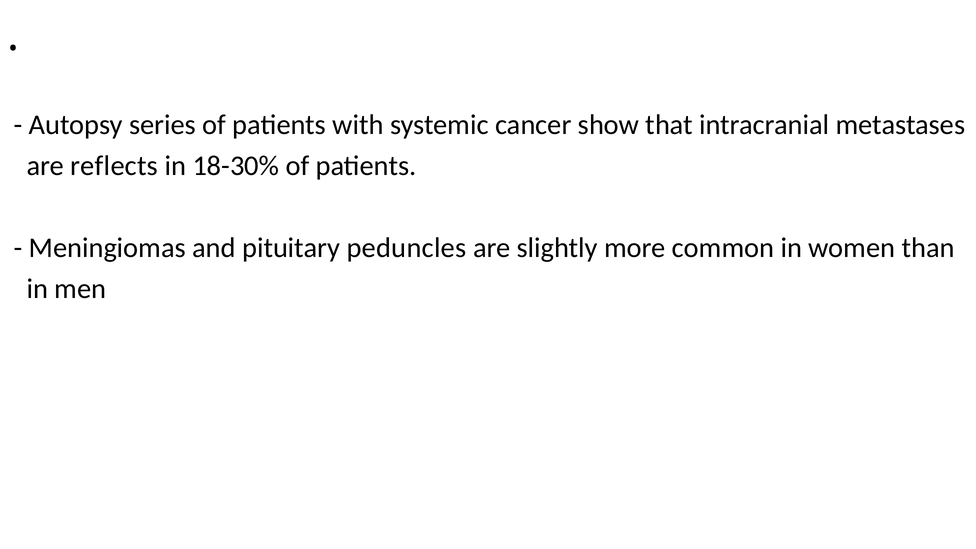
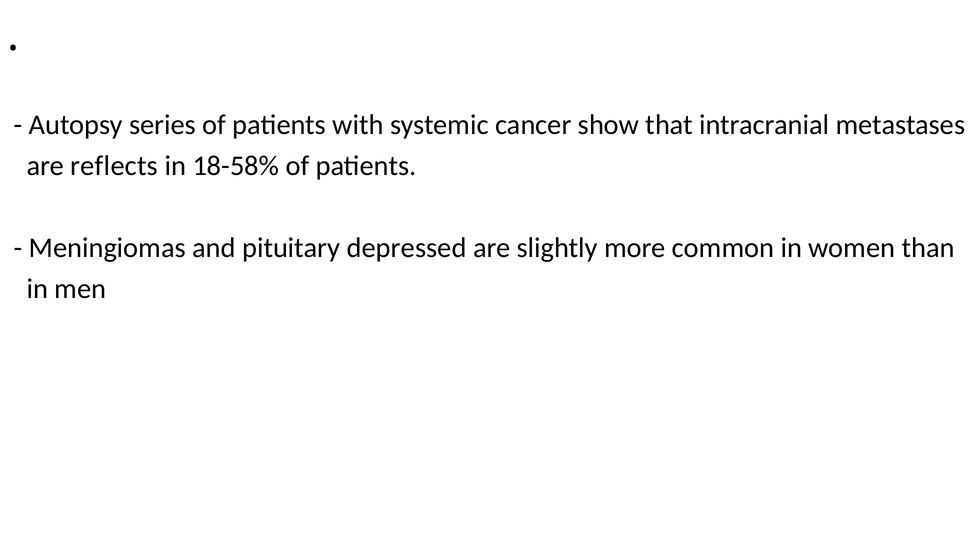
18-30%: 18-30% -> 18-58% (236, 166)
peduncles: peduncles -> depressed (407, 248)
